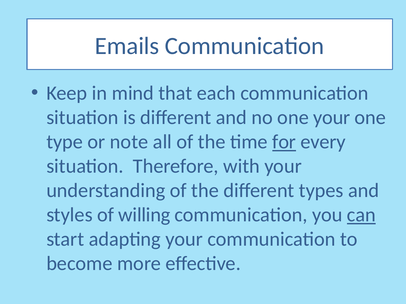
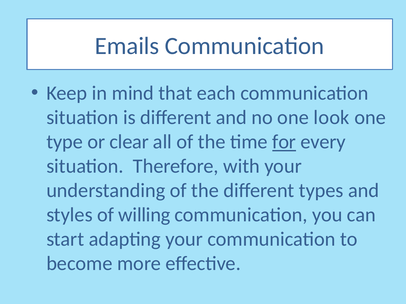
one your: your -> look (332, 118)
note: note -> clear (129, 142)
can underline: present -> none (361, 215)
